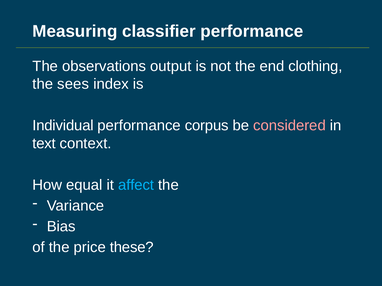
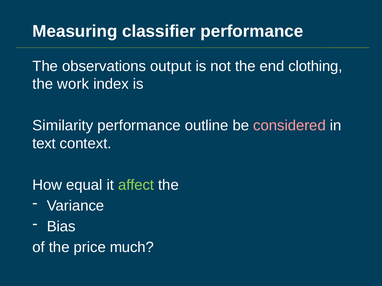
sees: sees -> work (73, 84)
Individual: Individual -> Similarity (63, 126)
corpus: corpus -> outline (207, 126)
affect colour: light blue -> light green (136, 185)
these: these -> much (132, 248)
